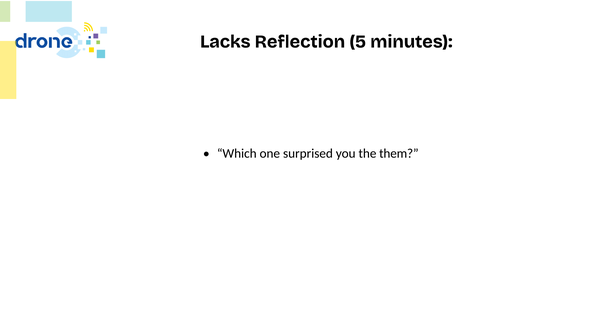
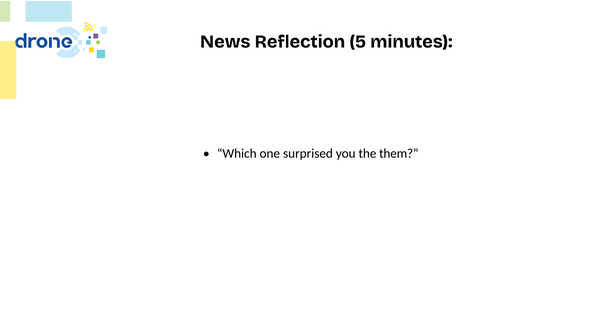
Lacks: Lacks -> News (225, 41)
